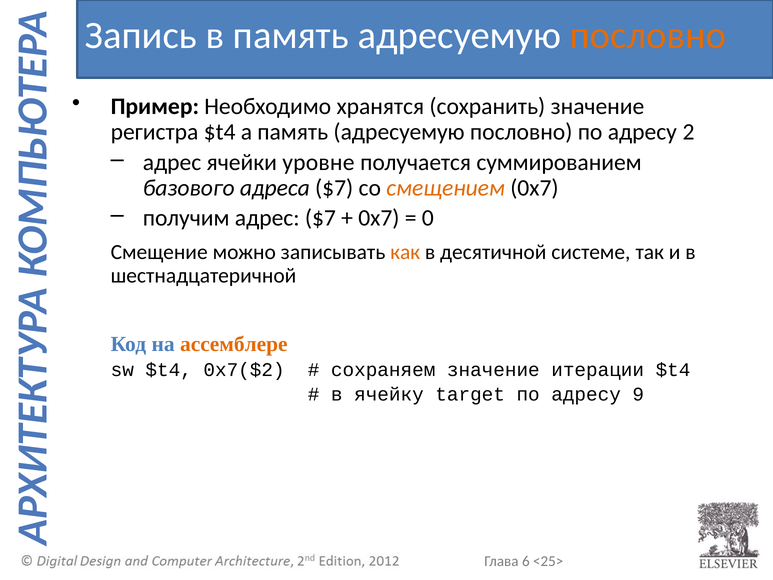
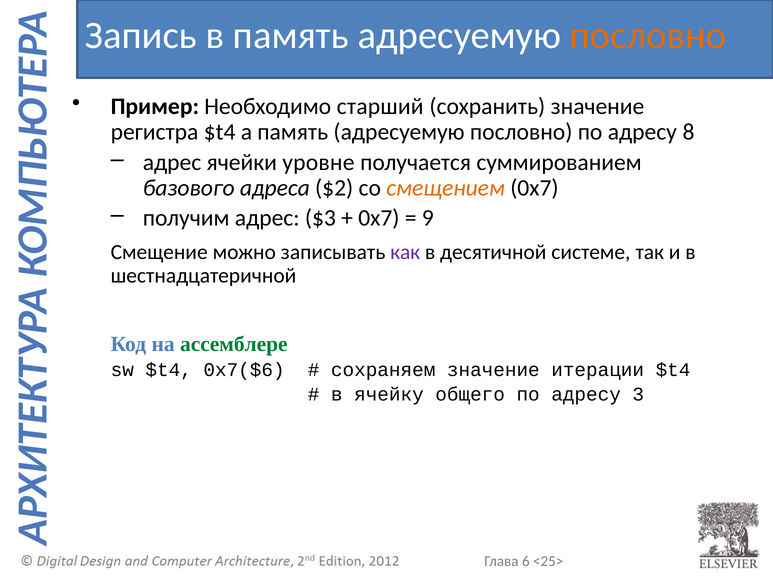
хранятся: хранятся -> старший (380, 107)
2: 2 -> 8 (689, 132)
адреса $7: $7 -> $2 (334, 188)
адрес $7: $7 -> $3 (320, 218)
0: 0 -> 9 (428, 218)
как colour: orange -> purple (405, 252)
ассемблере colour: orange -> green (234, 344)
0x7($2: 0x7($2 -> 0x7($6 (244, 370)
target: target -> общего (470, 394)
9: 9 -> 3 (638, 394)
